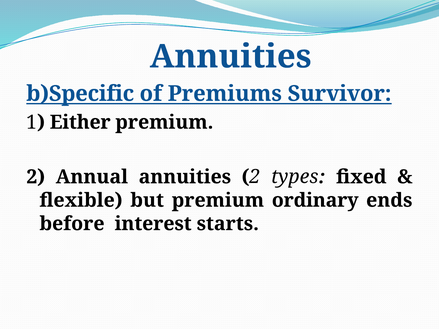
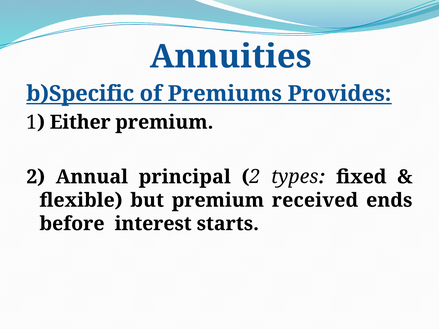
Survivor: Survivor -> Provides (339, 94)
Annual annuities: annuities -> principal (185, 177)
ordinary: ordinary -> received (315, 200)
